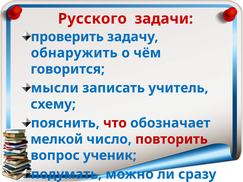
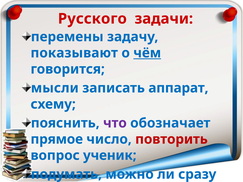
проверить: проверить -> перемены (67, 37)
обнаружить: обнаружить -> показывают (74, 53)
чём underline: none -> present (147, 53)
учитель: учитель -> аппарат (178, 88)
что colour: red -> purple (115, 123)
мелкой: мелкой -> прямое (57, 139)
